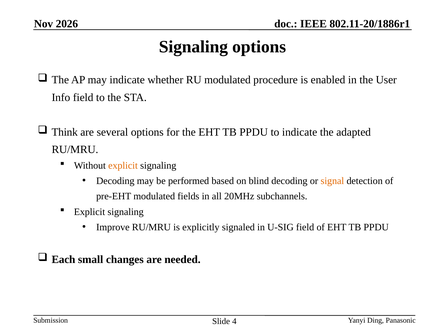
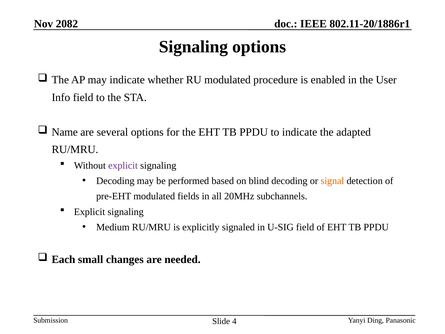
2026: 2026 -> 2082 (67, 24)
Think: Think -> Name (65, 132)
explicit colour: orange -> purple (123, 165)
Improve: Improve -> Medium (113, 227)
